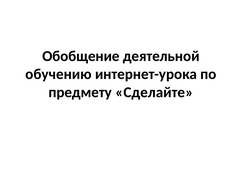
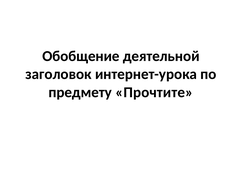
обучению: обучению -> заголовок (58, 74)
Сделайте: Сделайте -> Прочтите (154, 92)
